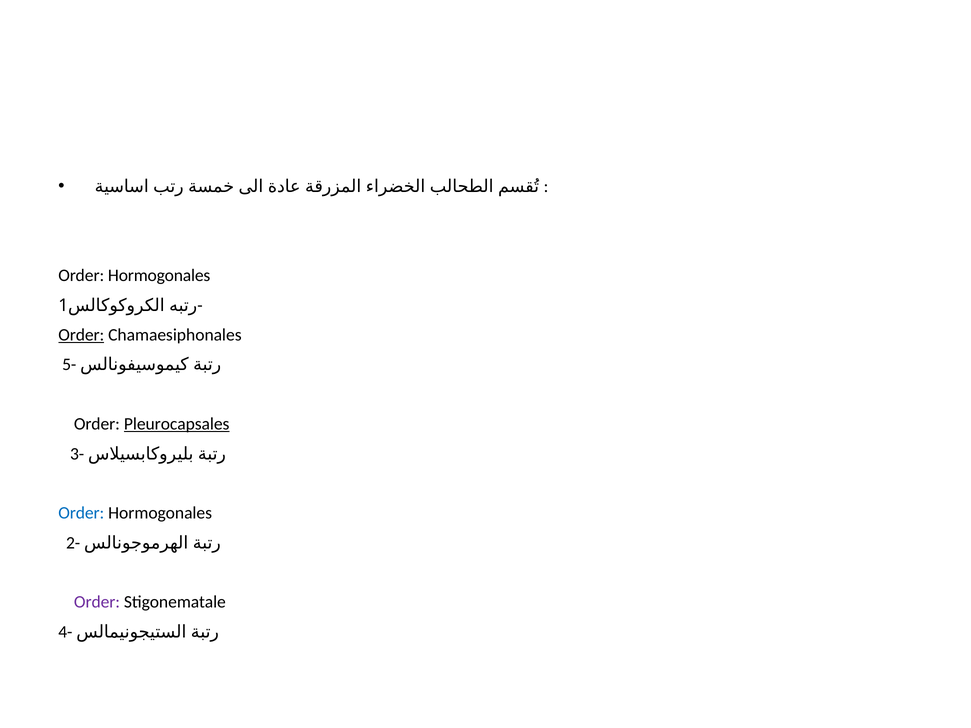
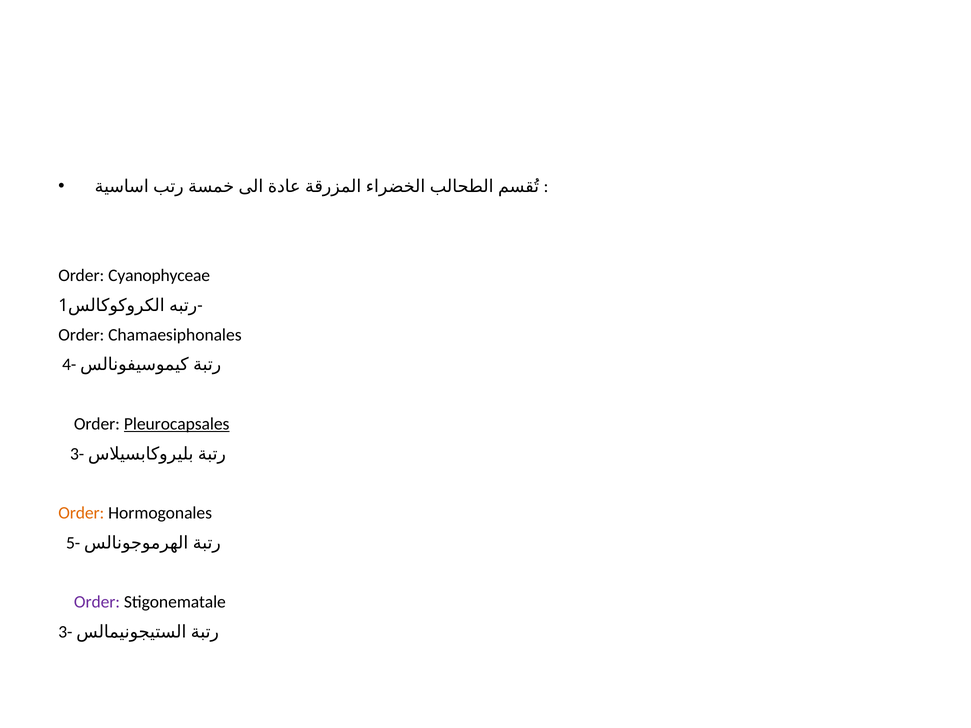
Hormogonales: Hormogonales -> Cyanophyceae (159, 276)
Order underline: present -> none (81, 335)
5-: 5- -> 4- (69, 365)
Order colour: blue -> orange (81, 513)
2-: 2- -> 5- (73, 543)
4-: 4- -> 3- (65, 632)
